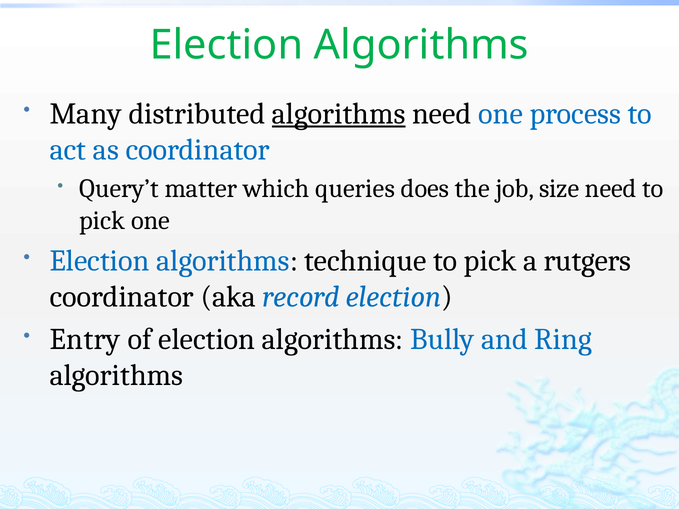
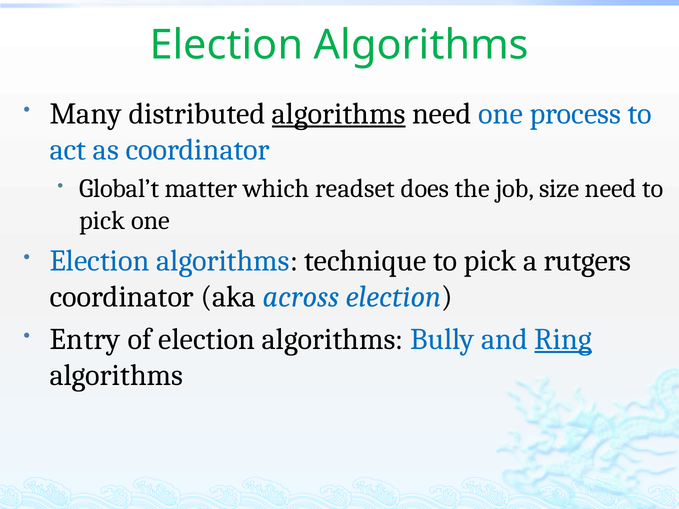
Query’t: Query’t -> Global’t (119, 189)
queries: queries -> readset (355, 189)
record: record -> across (301, 297)
Ring underline: none -> present (563, 339)
